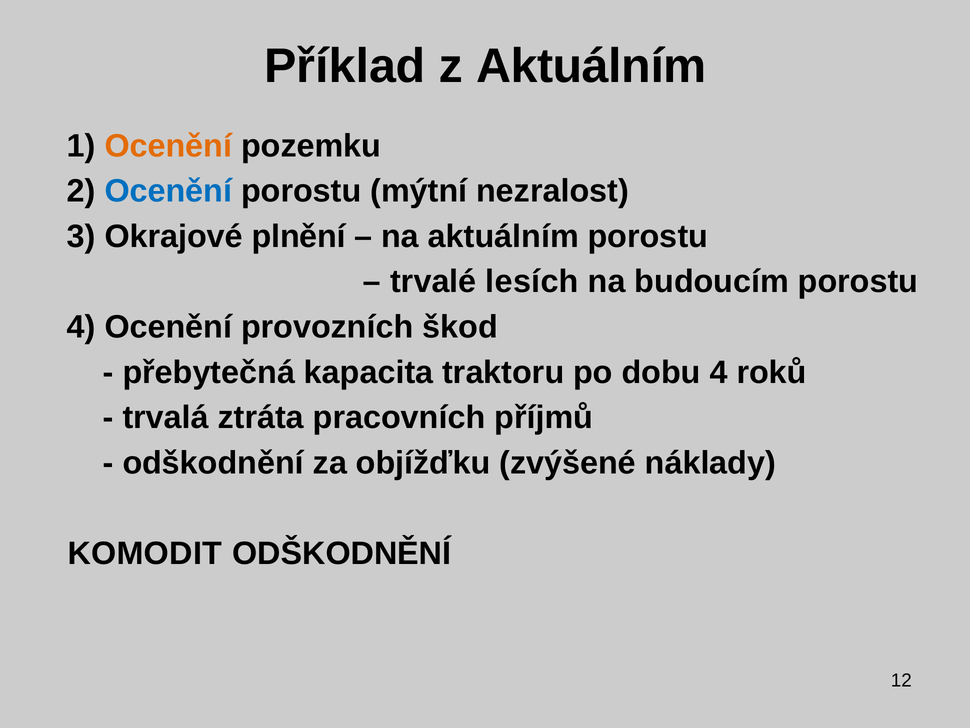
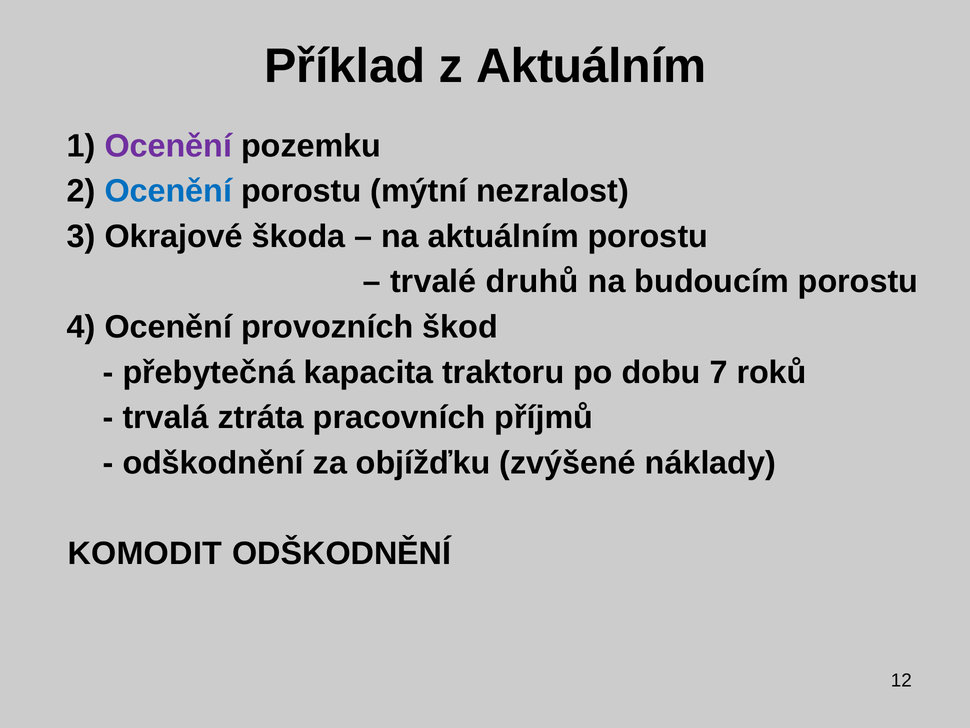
Ocenění colour: orange -> purple (168, 146)
plnění: plnění -> škoda (299, 236)
lesích: lesích -> druhů (532, 282)
dobu 4: 4 -> 7 (719, 372)
